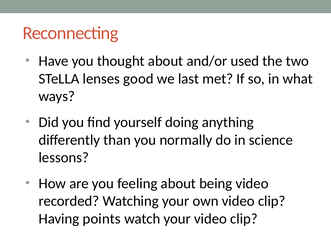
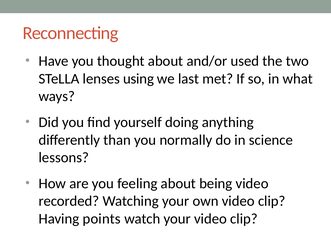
good: good -> using (138, 79)
